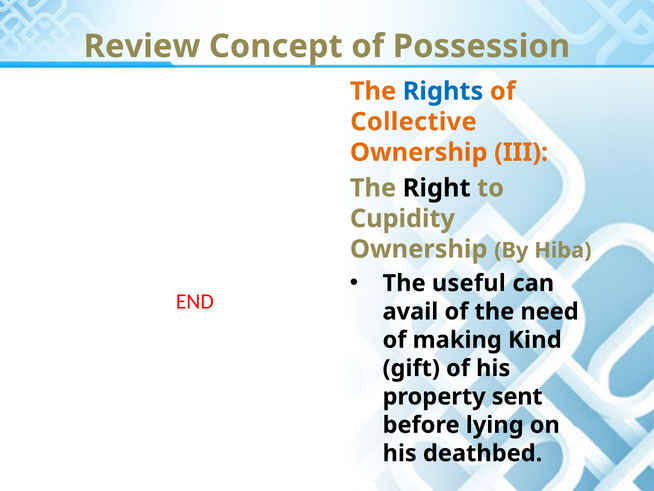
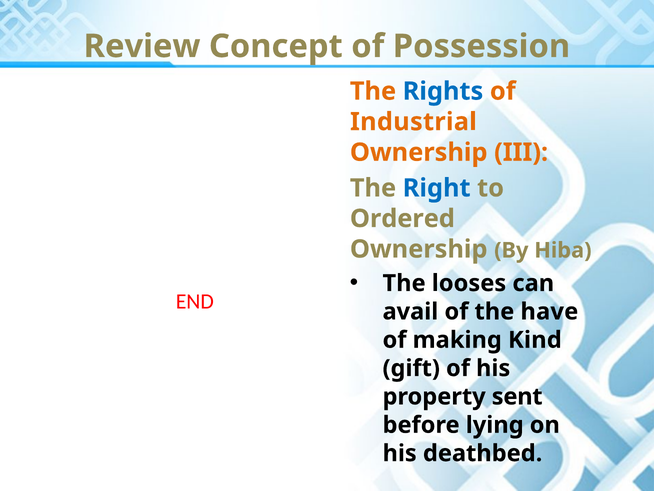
Collective: Collective -> Industrial (413, 122)
Right colour: black -> blue (437, 188)
Cupidity: Cupidity -> Ordered (402, 218)
useful: useful -> looses (469, 283)
need: need -> have (549, 311)
